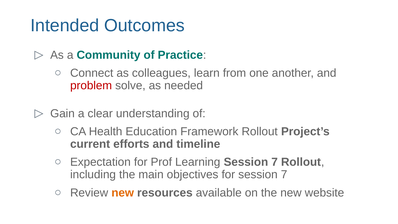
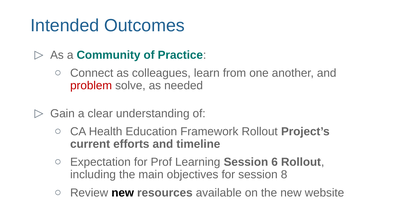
Learning Session 7: 7 -> 6 (275, 162)
for session 7: 7 -> 8 (284, 175)
new colour: orange -> black (123, 193)
